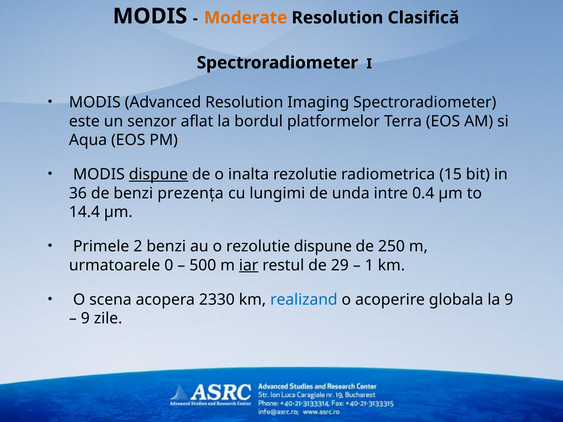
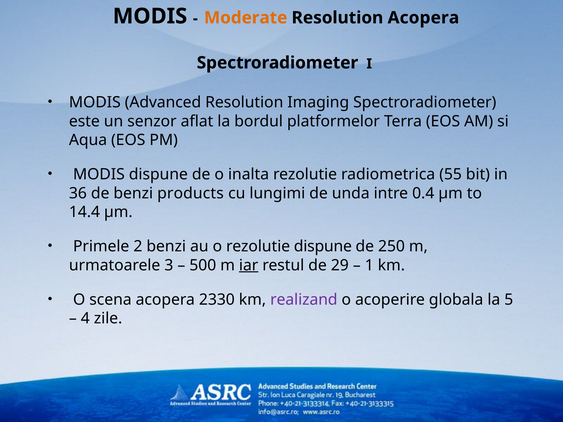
Resolution Clasifică: Clasifică -> Acopera (423, 18)
dispune underline: present -> none (158, 175)
15: 15 -> 55 (451, 175)
prezența: prezența -> products (190, 193)
0: 0 -> 3 (169, 265)
realizand colour: blue -> purple (304, 300)
la 9: 9 -> 5 (509, 300)
9: 9 -> 4 (85, 319)
